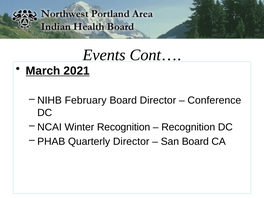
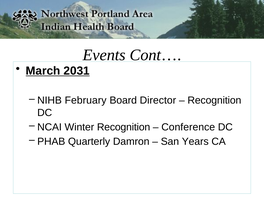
2021: 2021 -> 2031 (77, 71)
Conference: Conference -> Recognition (214, 100)
Recognition: Recognition -> Conference (188, 127)
Quarterly Director: Director -> Damron (131, 141)
San Board: Board -> Years (195, 141)
